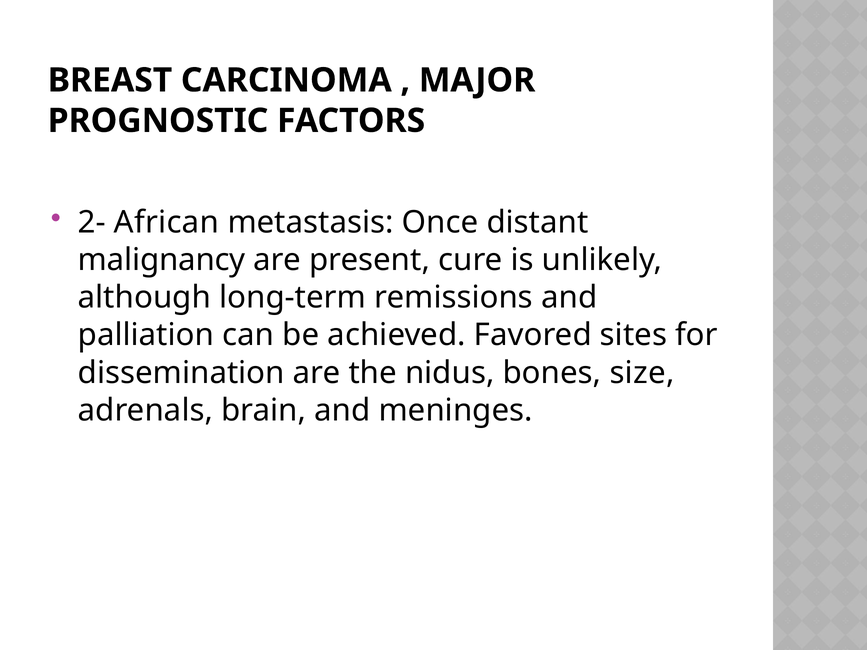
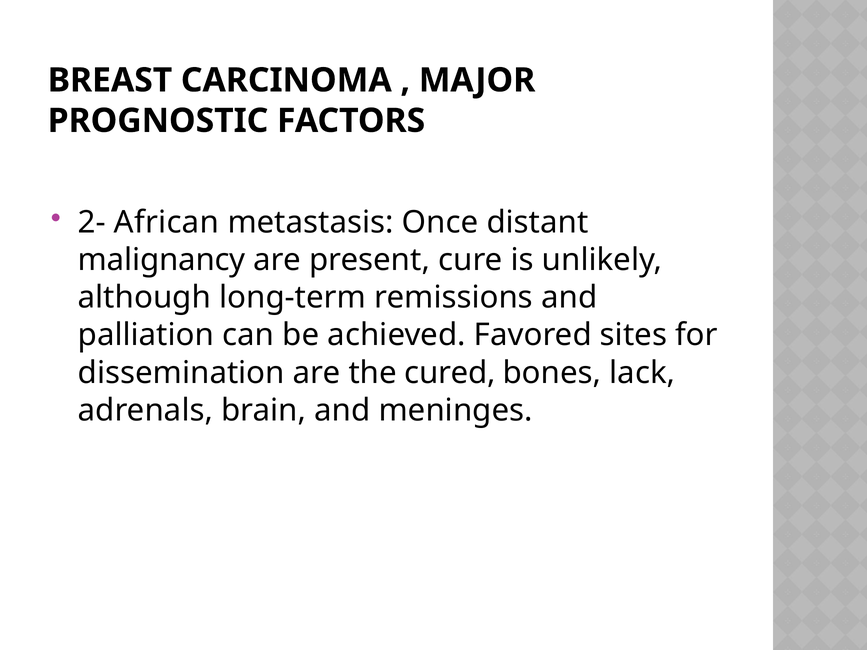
nidus: nidus -> cured (450, 373)
size: size -> lack (642, 373)
